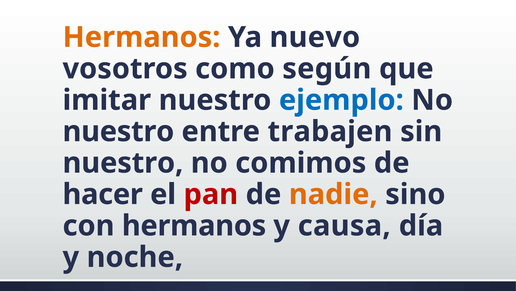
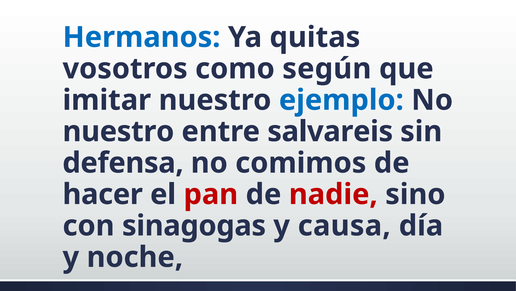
Hermanos colour: orange -> blue (141, 37)
nuevo: nuevo -> quitas (315, 37)
trabajen: trabajen -> salvareis (330, 131)
nuestro: nuestro -> defensa (123, 163)
nadie colour: orange -> red (333, 194)
con hermanos: hermanos -> sinagogas (194, 225)
